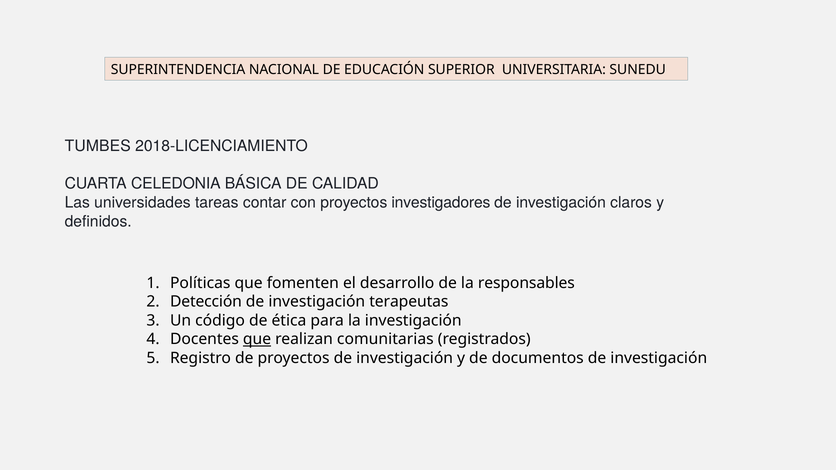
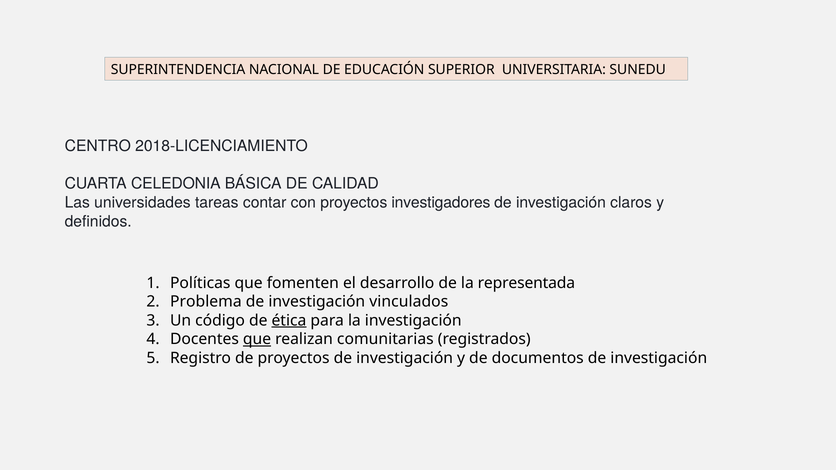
TUMBES: TUMBES -> CENTRO (98, 146)
responsables: responsables -> representada (526, 283)
Detección: Detección -> Problema (206, 302)
terapeutas: terapeutas -> vinculados (409, 302)
ética underline: none -> present (289, 321)
